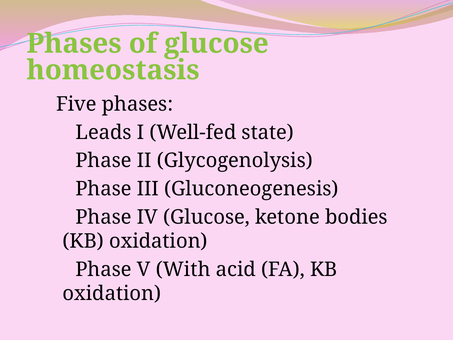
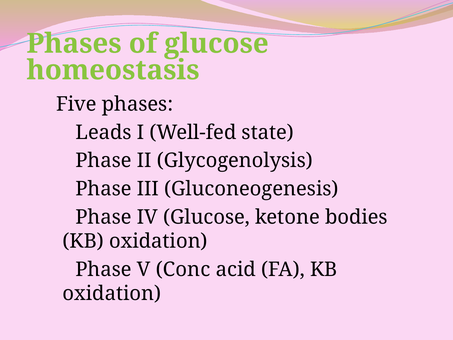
With: With -> Conc (183, 269)
